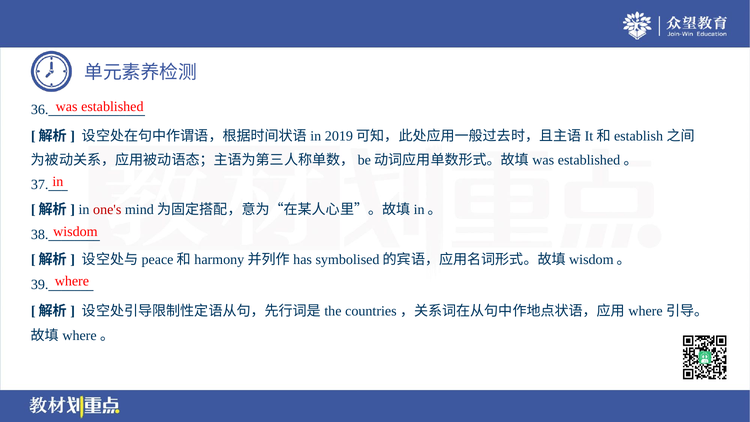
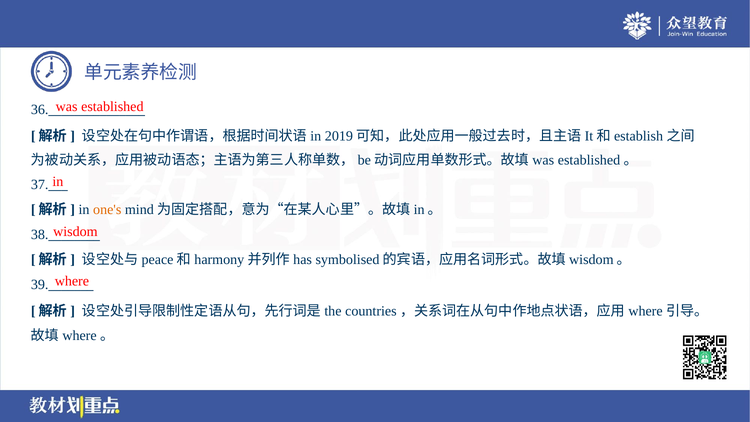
one's colour: red -> orange (107, 210)
